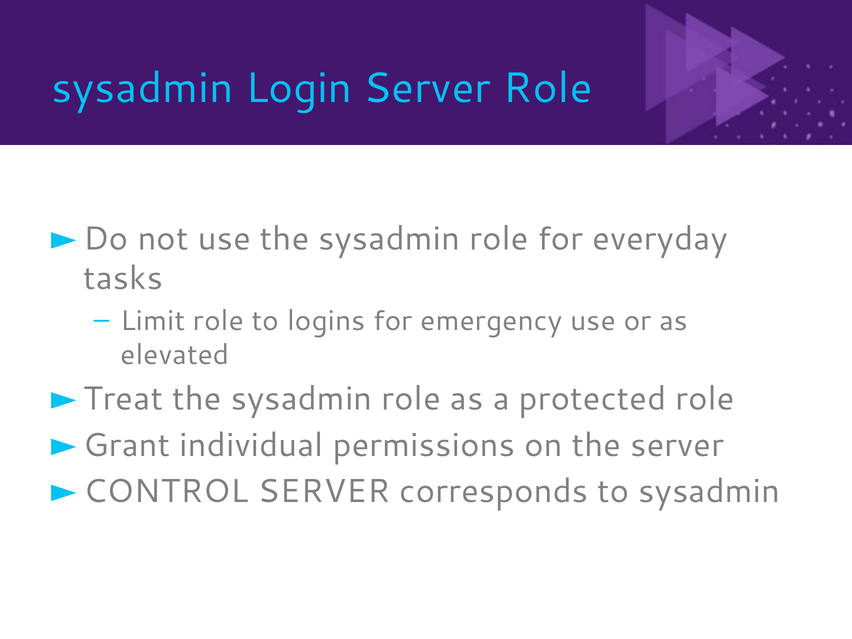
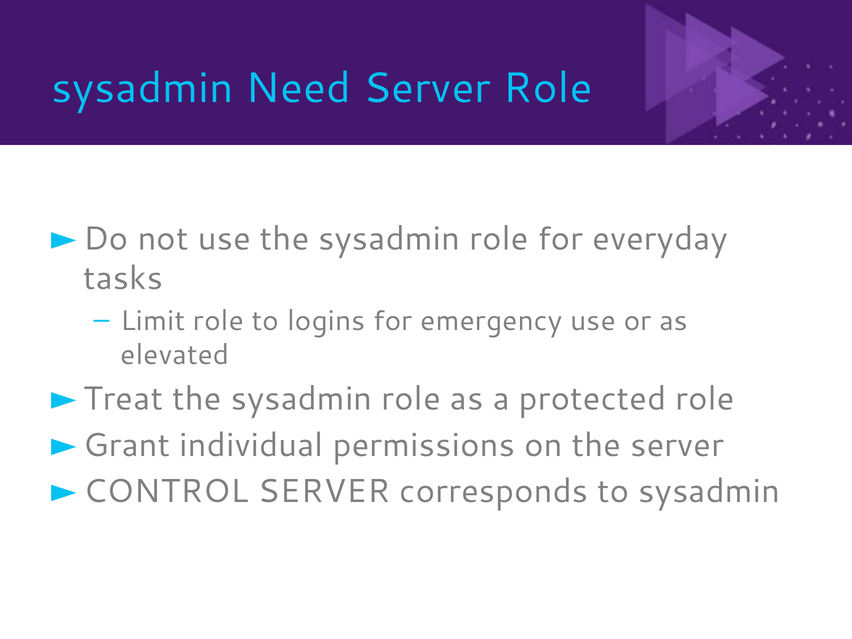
Login: Login -> Need (298, 88)
